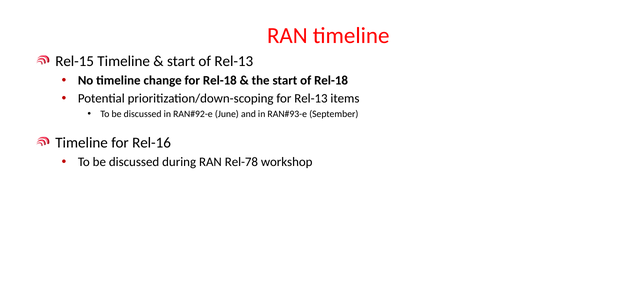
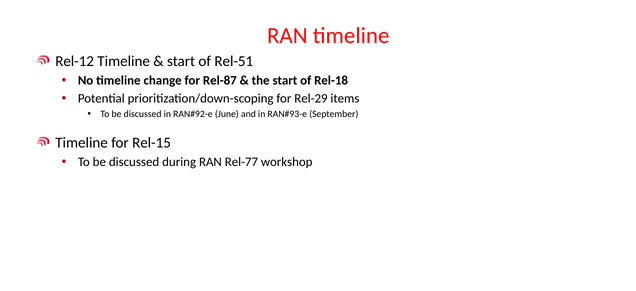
Rel-15: Rel-15 -> Rel-12 (75, 61)
of Rel-13: Rel-13 -> Rel-51 (234, 61)
for Rel-18: Rel-18 -> Rel-87 (220, 80)
for Rel-13: Rel-13 -> Rel-29 (311, 99)
Rel-16: Rel-16 -> Rel-15 (152, 143)
Rel-78: Rel-78 -> Rel-77 (241, 162)
